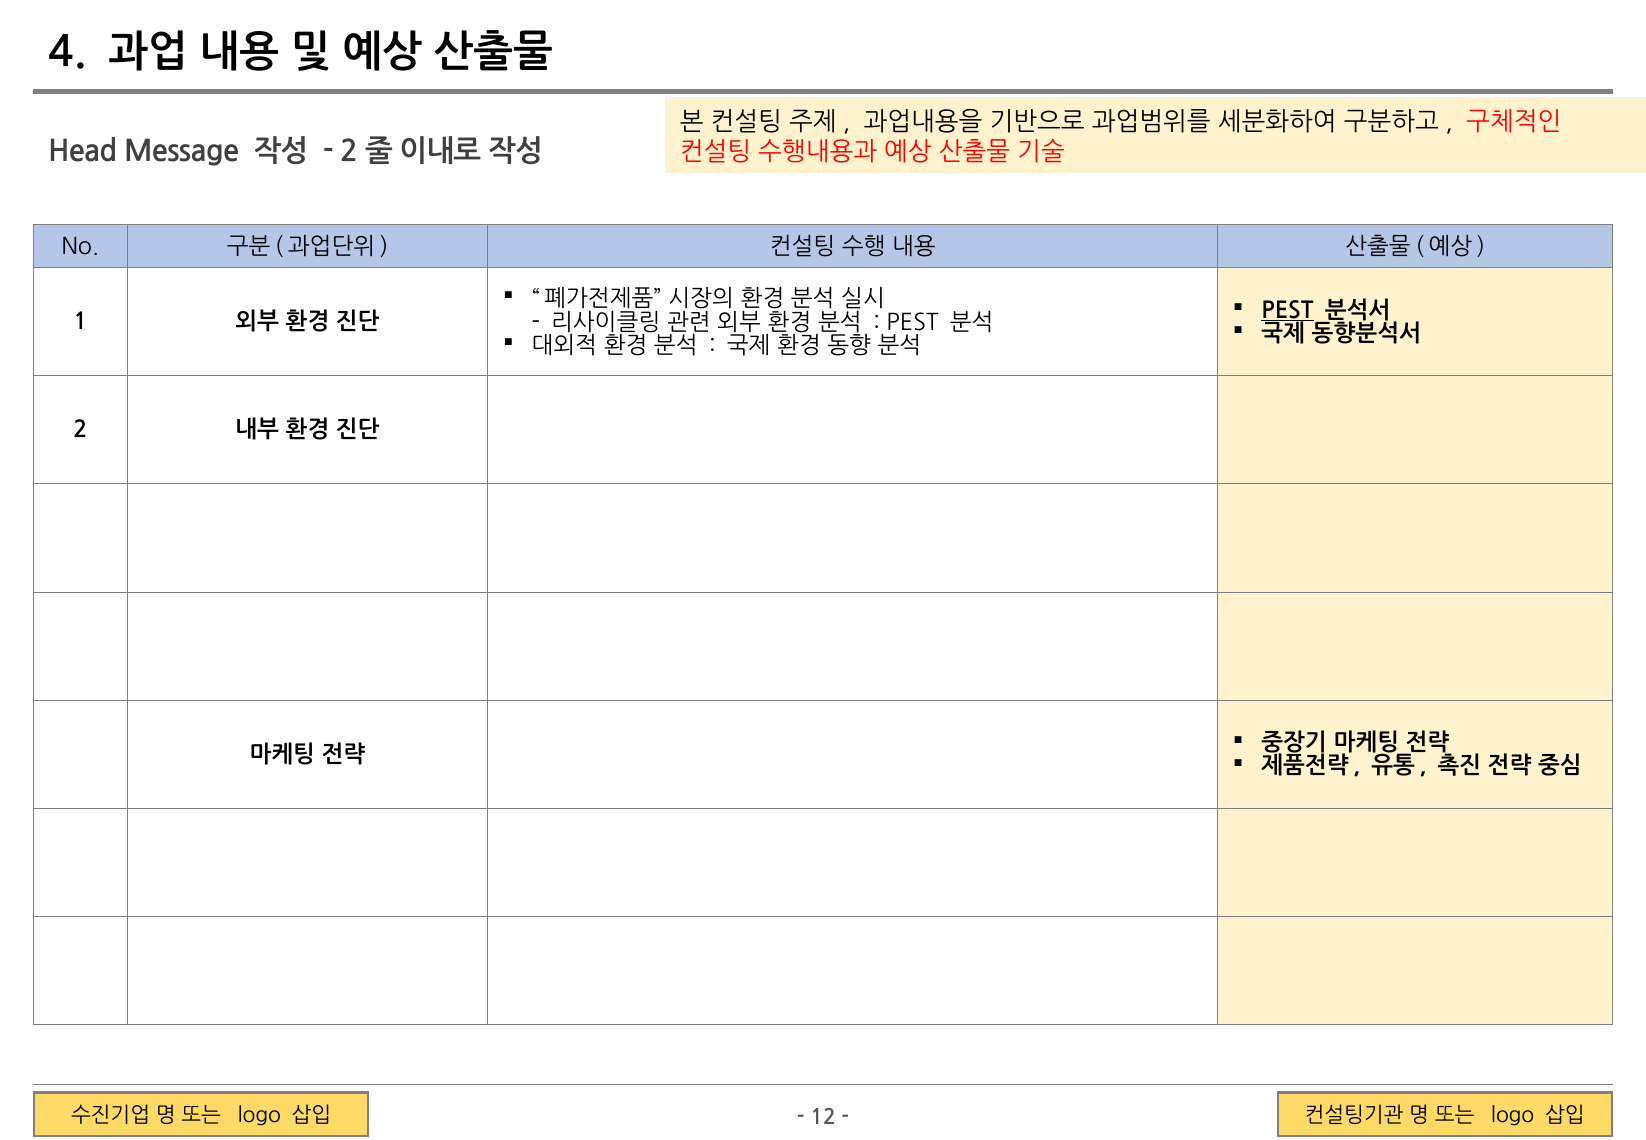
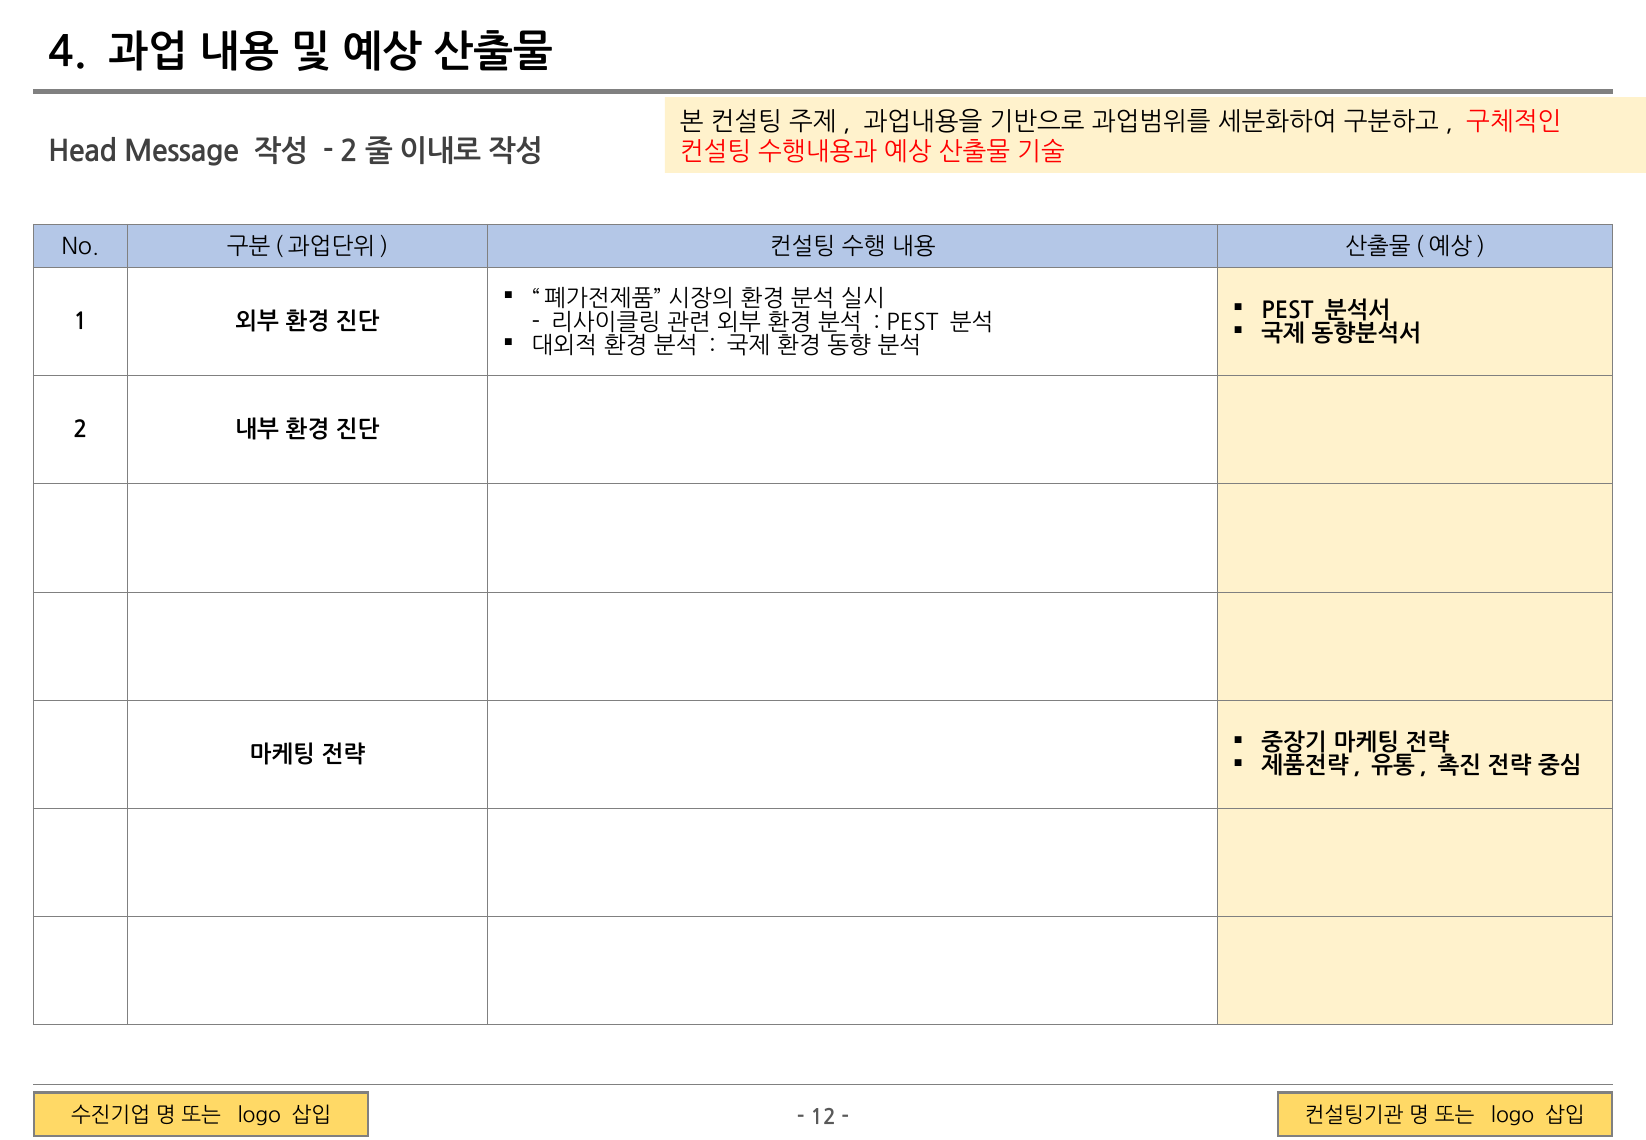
PEST underline: present -> none (1287, 310)
